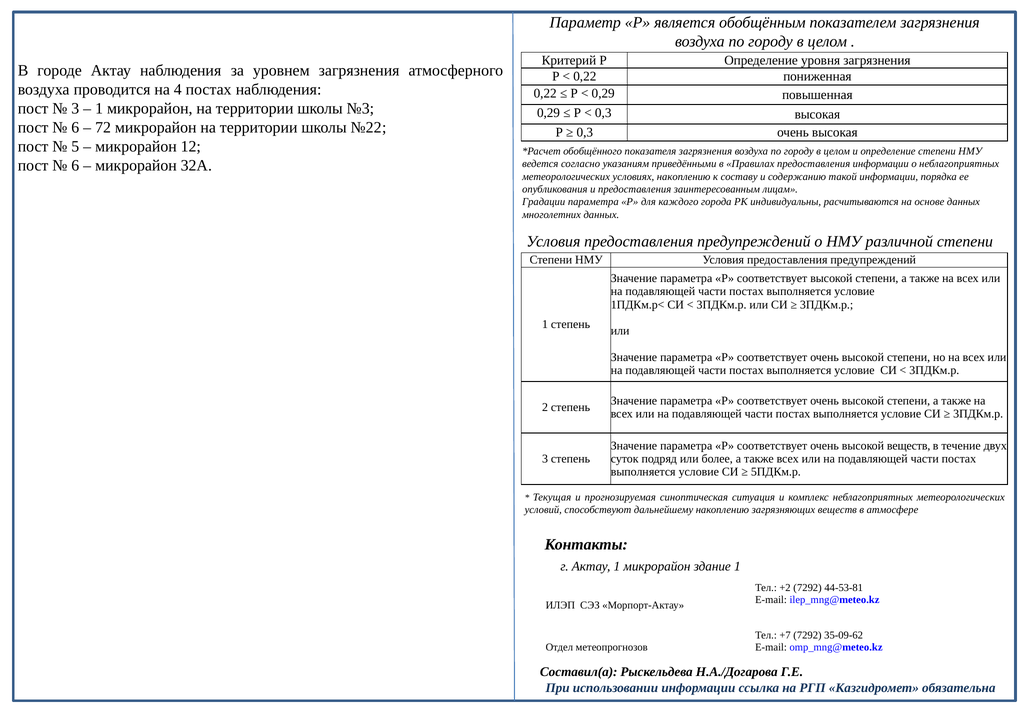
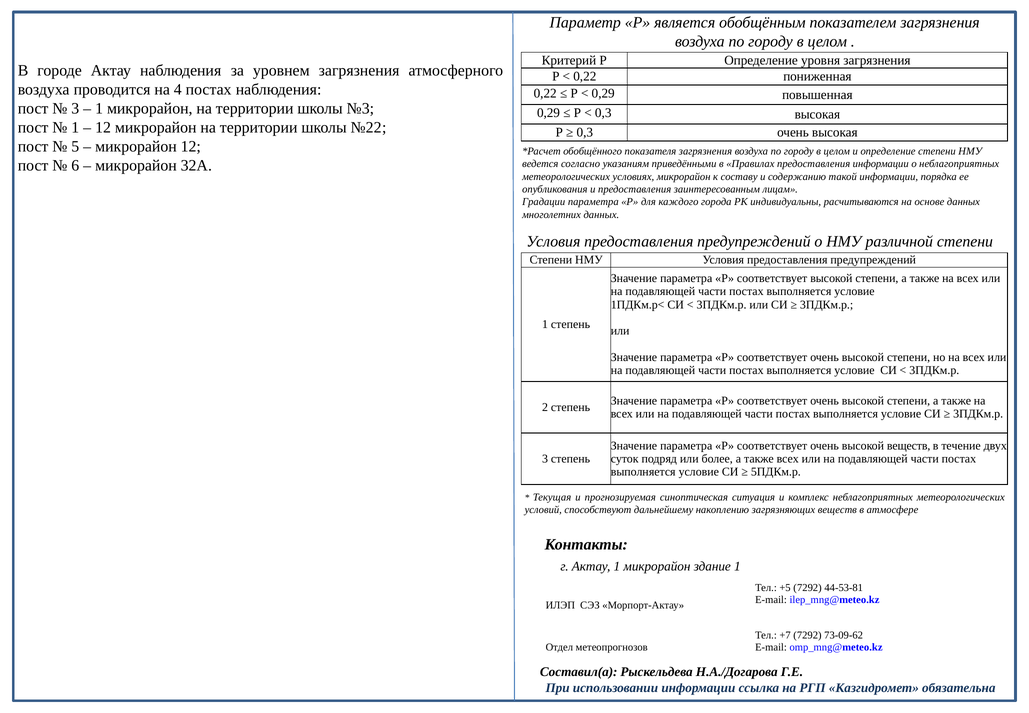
6: 6 -> 1 (75, 127)
72: 72 -> 12 (103, 127)
условиях накоплению: накоплению -> микрорайон (684, 176)
+2: +2 -> +5 (785, 587)
35-09-62: 35-09-62 -> 73-09-62 (844, 635)
